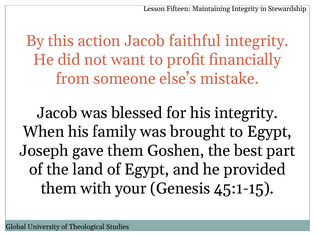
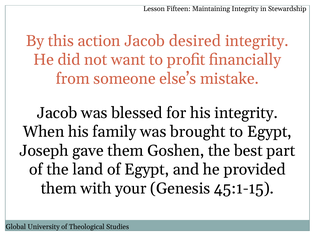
faithful: faithful -> desired (195, 41)
